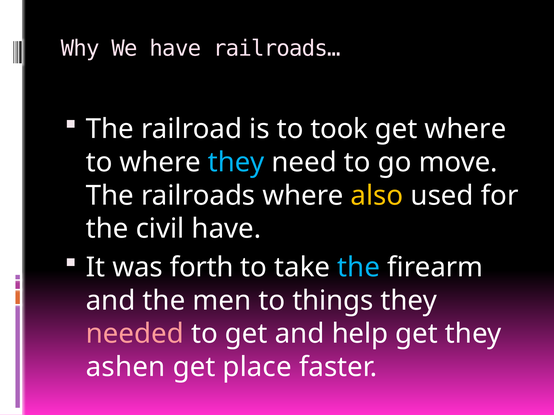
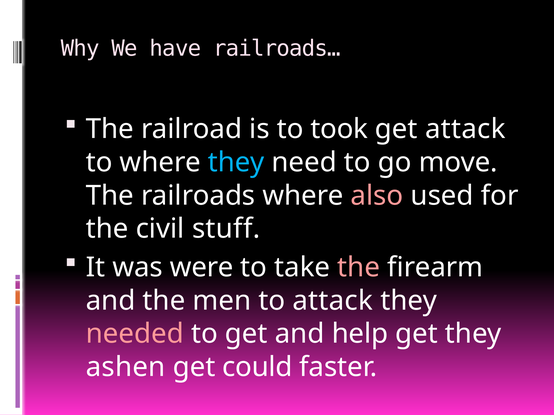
get where: where -> attack (465, 129)
also colour: yellow -> pink (377, 196)
civil have: have -> stuff (226, 229)
forth: forth -> were (202, 268)
the colour: light blue -> pink (359, 268)
to things: things -> attack (333, 301)
place: place -> could (257, 367)
